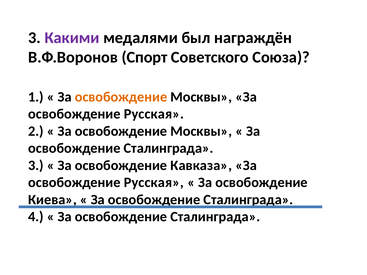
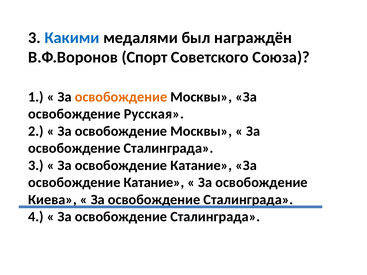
Какими colour: purple -> blue (72, 38)
Кавказа: Кавказа -> Катание (201, 166)
Русская: Русская -> Катание (154, 183)
